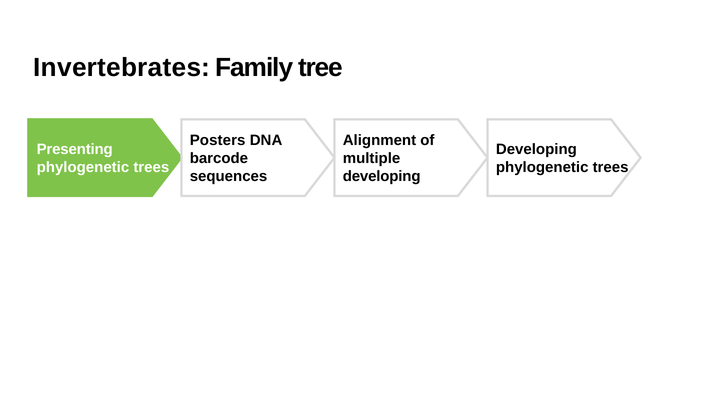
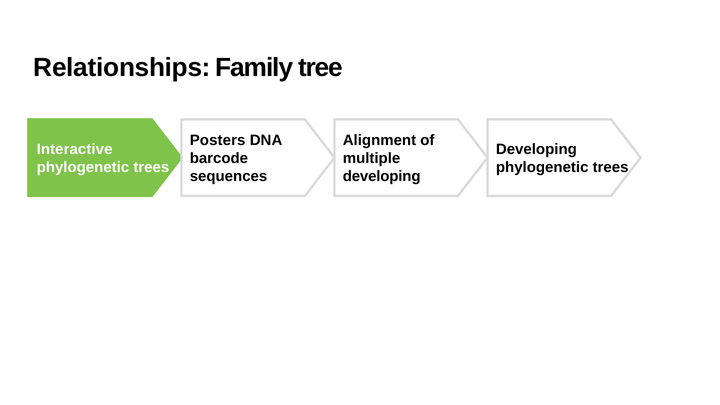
Invertebrates: Invertebrates -> Relationships (122, 68)
Presenting: Presenting -> Interactive (75, 149)
